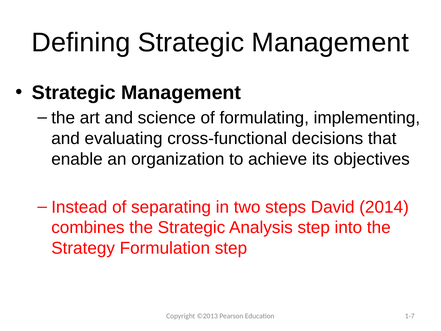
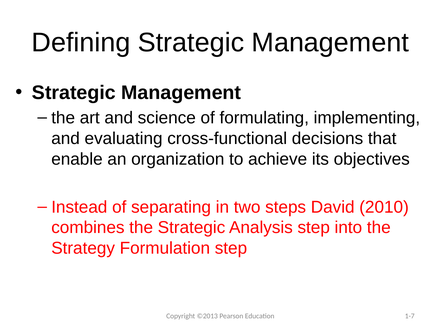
2014: 2014 -> 2010 (384, 207)
